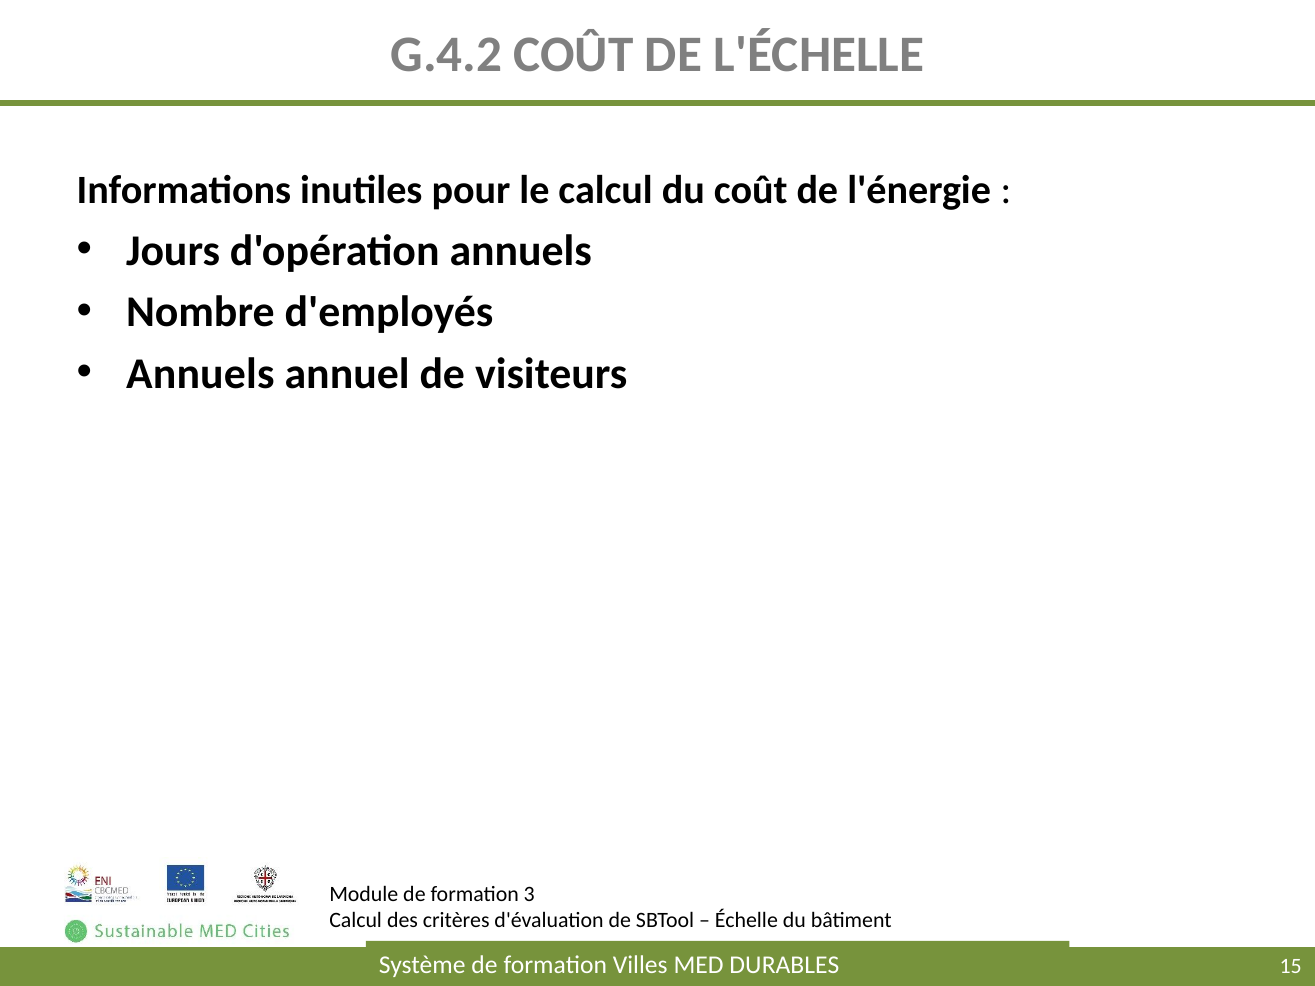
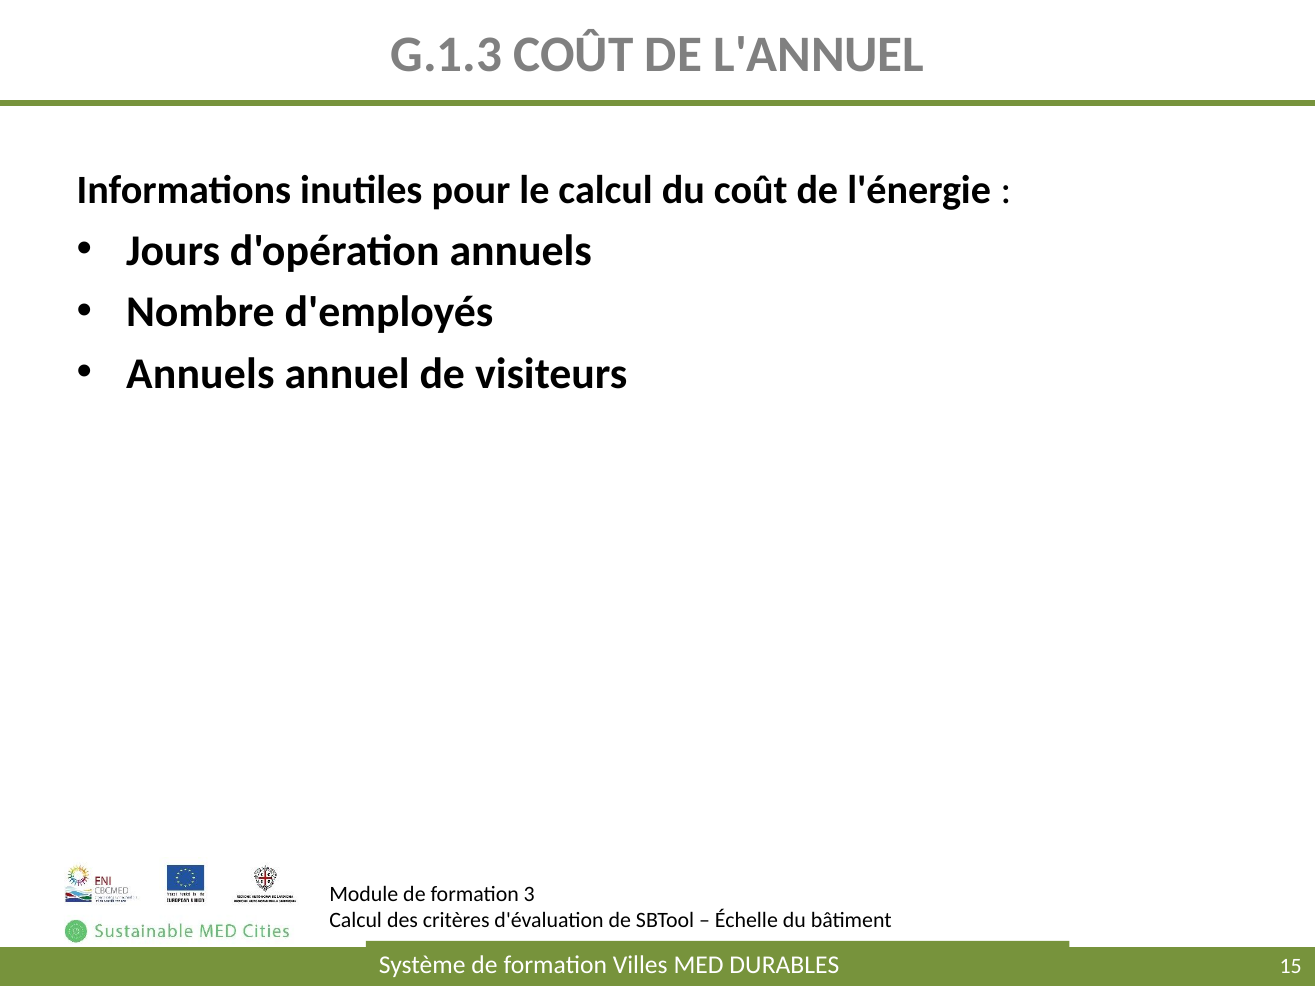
G.4.2: G.4.2 -> G.1.3 (446, 55)
L'ÉCHELLE: L'ÉCHELLE -> L'ANNUEL (819, 55)
